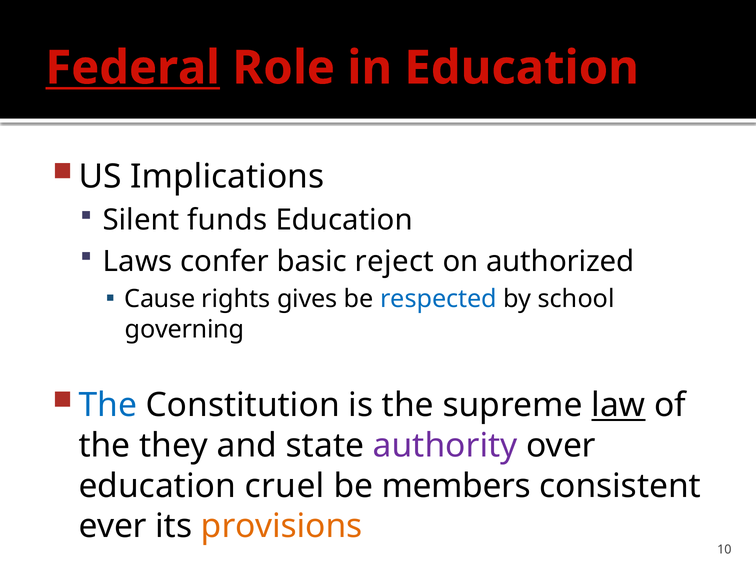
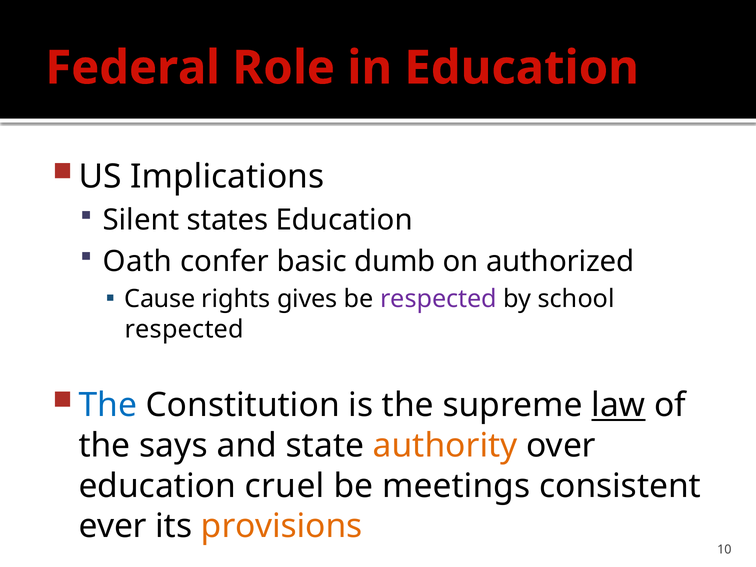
Federal underline: present -> none (133, 68)
funds: funds -> states (228, 220)
Laws: Laws -> Oath (138, 261)
reject: reject -> dumb (395, 261)
respected colour: blue -> purple (438, 299)
governing: governing -> respected (184, 329)
they: they -> says (174, 446)
authority colour: purple -> orange (445, 446)
members: members -> meetings (456, 486)
